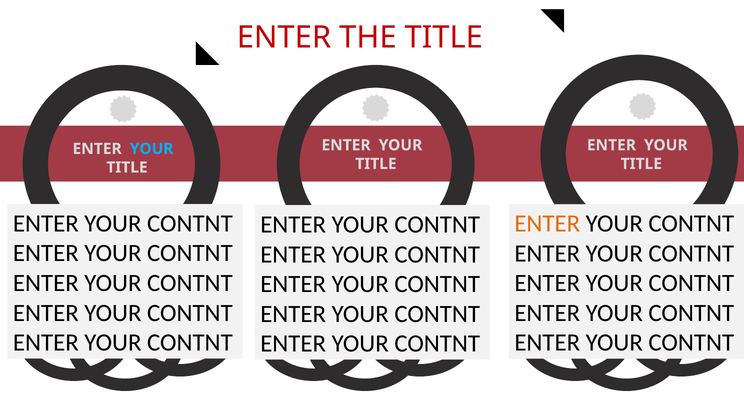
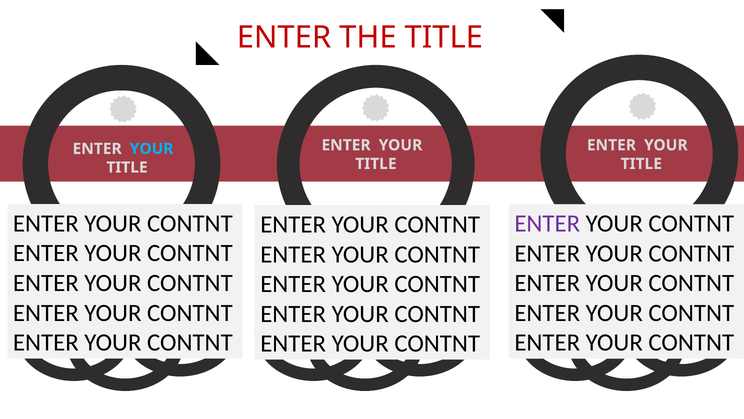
ENTER colour: orange -> purple (547, 223)
